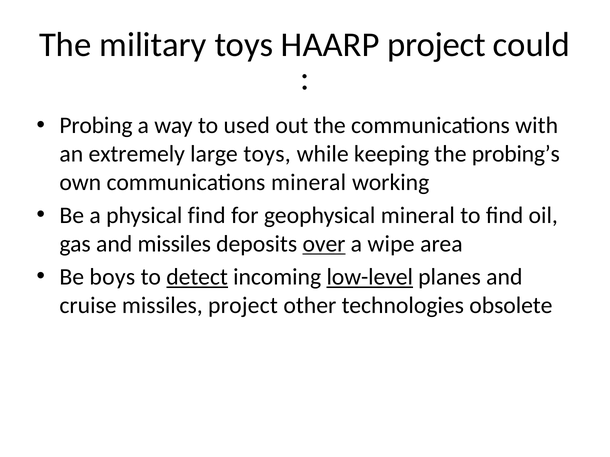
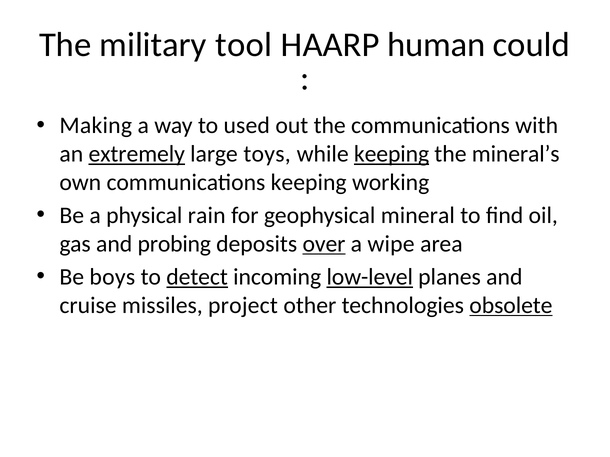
military toys: toys -> tool (244, 45)
HAARP project: project -> human (436, 45)
Probing: Probing -> Making (96, 126)
extremely underline: none -> present (137, 154)
keeping underline: none -> present (392, 154)
probing’s: probing’s -> mineral’s (516, 154)
communications mineral: mineral -> keeping (309, 182)
physical find: find -> rain (207, 216)
and missiles: missiles -> probing (174, 244)
obsolete underline: none -> present (511, 306)
